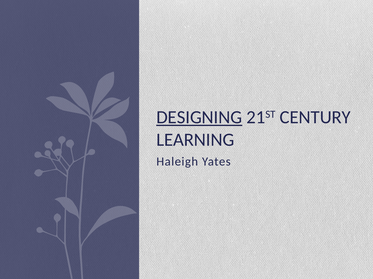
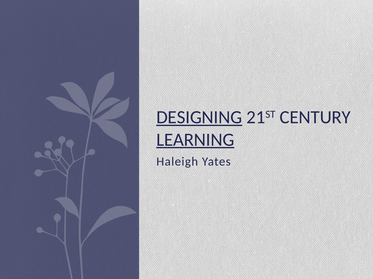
LEARNING underline: none -> present (195, 140)
